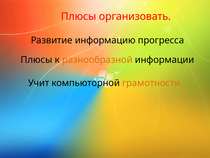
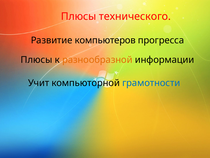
организовать: организовать -> технического (135, 16)
информацию: информацию -> компьютеров (105, 40)
грамотности colour: orange -> blue (151, 83)
